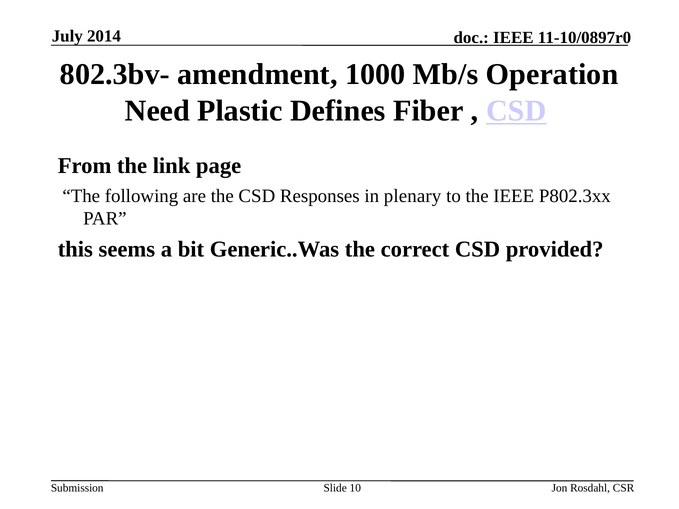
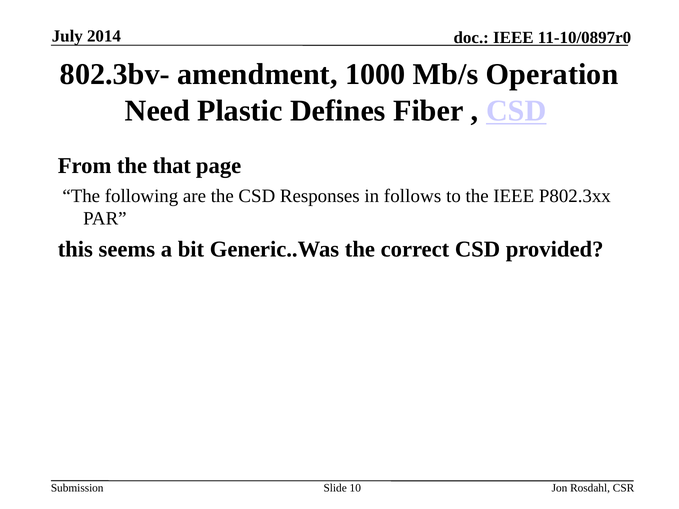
link: link -> that (172, 166)
plenary: plenary -> follows (413, 196)
